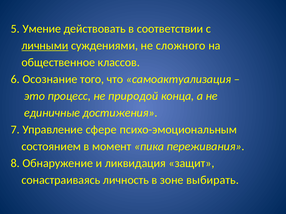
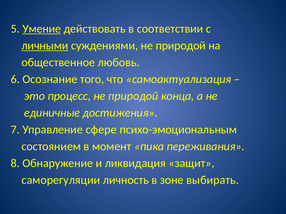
Умение underline: none -> present (42, 29)
суждениями не сложного: сложного -> природой (181, 46)
классов: классов -> любовь (119, 63)
сонастраиваясь: сонастраиваясь -> саморегуляции (61, 180)
